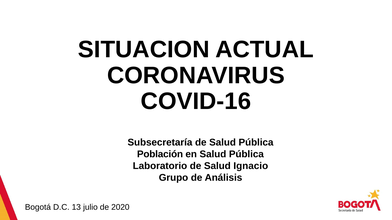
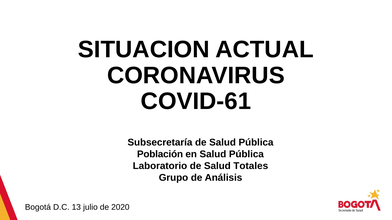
COVID-16: COVID-16 -> COVID-61 (196, 101)
Ignacio: Ignacio -> Totales (251, 166)
